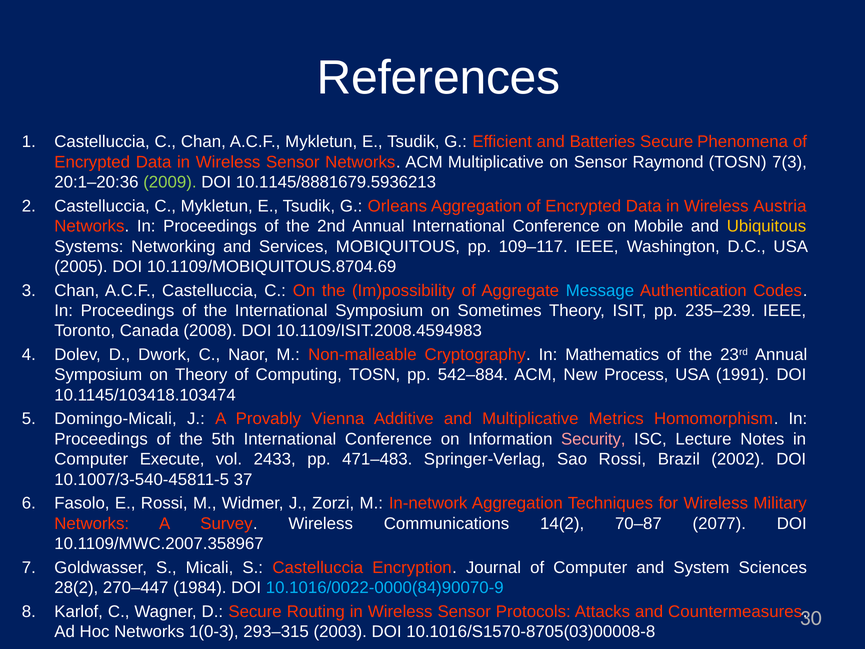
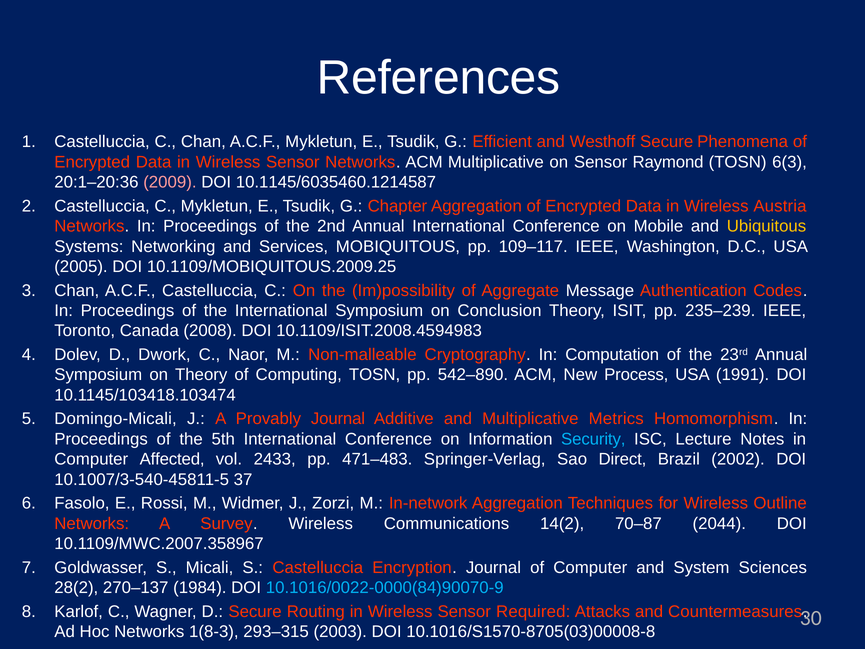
Batteries: Batteries -> Westhoff (602, 142)
7(3: 7(3 -> 6(3 (790, 162)
2009 colour: light green -> pink (170, 182)
10.1145/8881679.5936213: 10.1145/8881679.5936213 -> 10.1145/6035460.1214587 (336, 182)
Orleans: Orleans -> Chapter (397, 206)
10.1109/MOBIQUITOUS.8704.69: 10.1109/MOBIQUITOUS.8704.69 -> 10.1109/MOBIQUITOUS.2009.25 (272, 267)
Message colour: light blue -> white (600, 290)
Sometimes: Sometimes -> Conclusion (499, 311)
Mathematics: Mathematics -> Computation (612, 355)
542–884: 542–884 -> 542–890 (473, 375)
Provably Vienna: Vienna -> Journal (338, 419)
Security colour: pink -> light blue (593, 439)
Execute: Execute -> Affected (172, 459)
Sao Rossi: Rossi -> Direct (622, 459)
Military: Military -> Outline (780, 503)
2077: 2077 -> 2044 (719, 523)
270–447: 270–447 -> 270–137 (136, 588)
Protocols: Protocols -> Required (533, 611)
1(0-3: 1(0-3 -> 1(8-3 (214, 632)
